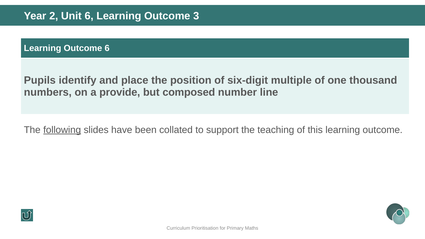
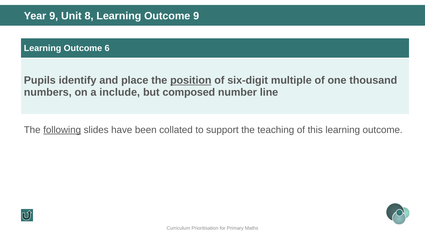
Year 2: 2 -> 9 (54, 16)
Unit 6: 6 -> 8 (89, 16)
Outcome 3: 3 -> 9 (196, 16)
position underline: none -> present (191, 80)
provide: provide -> include (120, 92)
